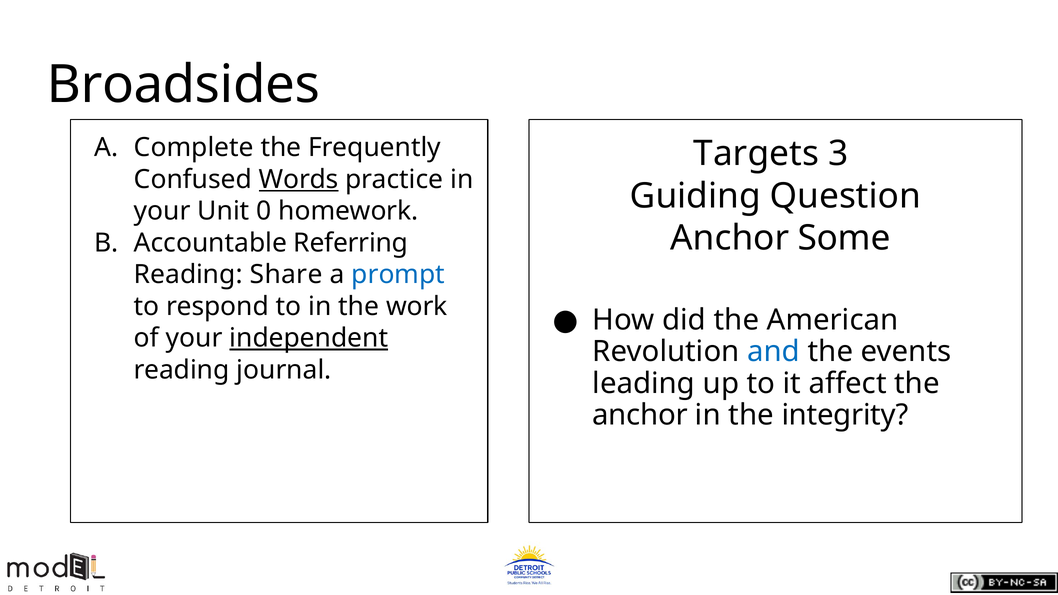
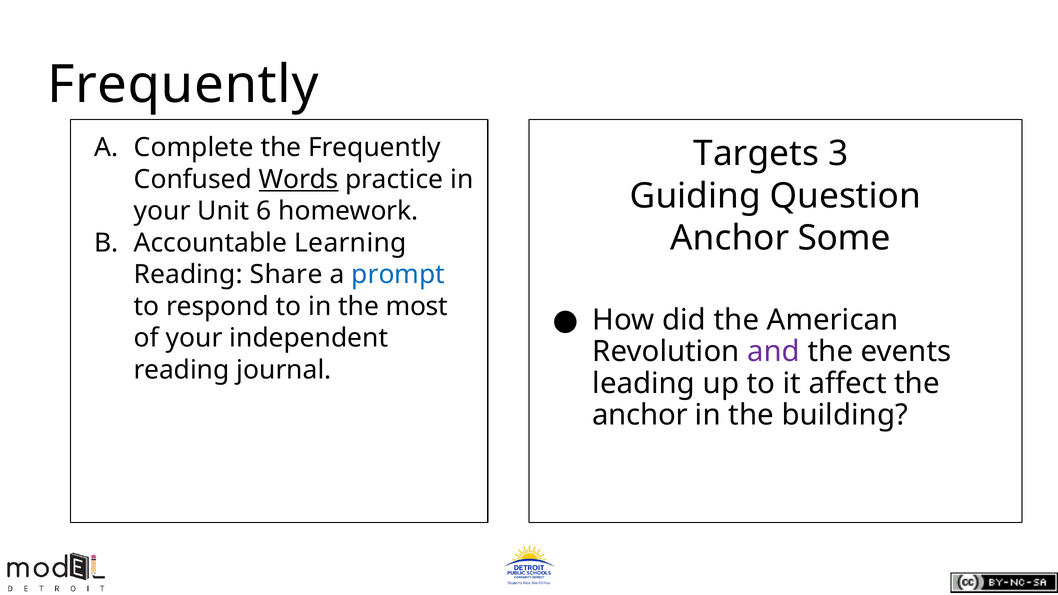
Broadsides: Broadsides -> Frequently (183, 85)
0: 0 -> 6 (264, 211)
Referring: Referring -> Learning (350, 243)
work: work -> most (417, 306)
independent underline: present -> none (309, 338)
and colour: blue -> purple (774, 352)
integrity: integrity -> building (845, 415)
